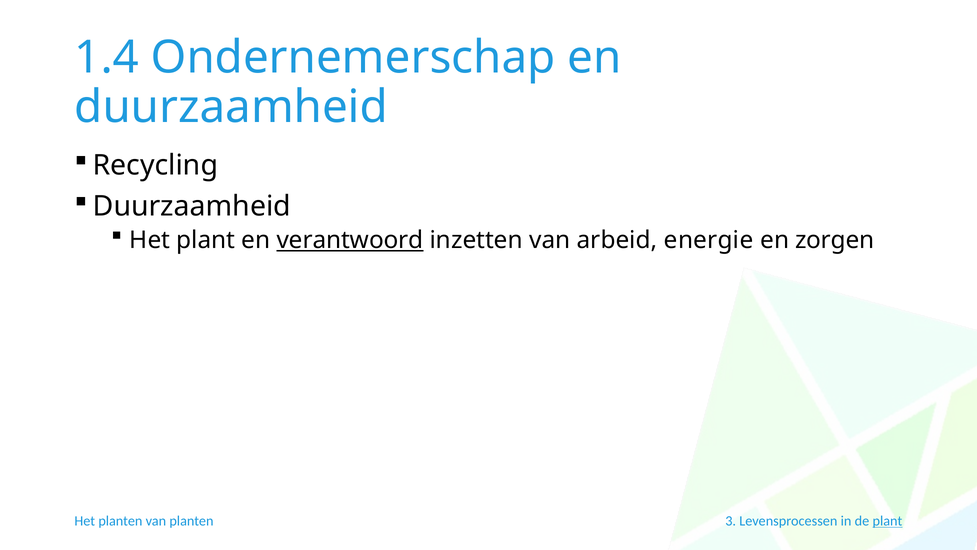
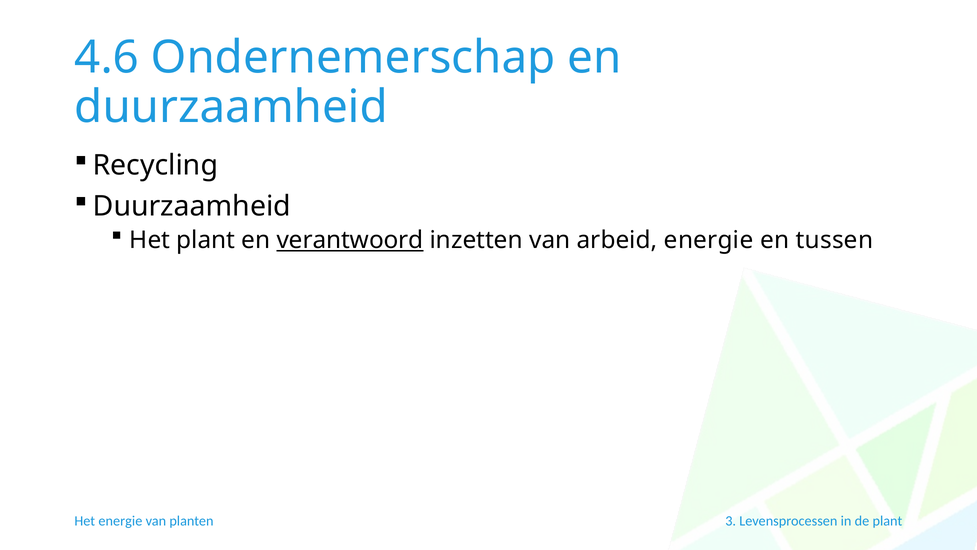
1.4: 1.4 -> 4.6 (107, 57)
zorgen: zorgen -> tussen (834, 240)
Het planten: planten -> energie (120, 521)
plant underline: present -> none (887, 521)
